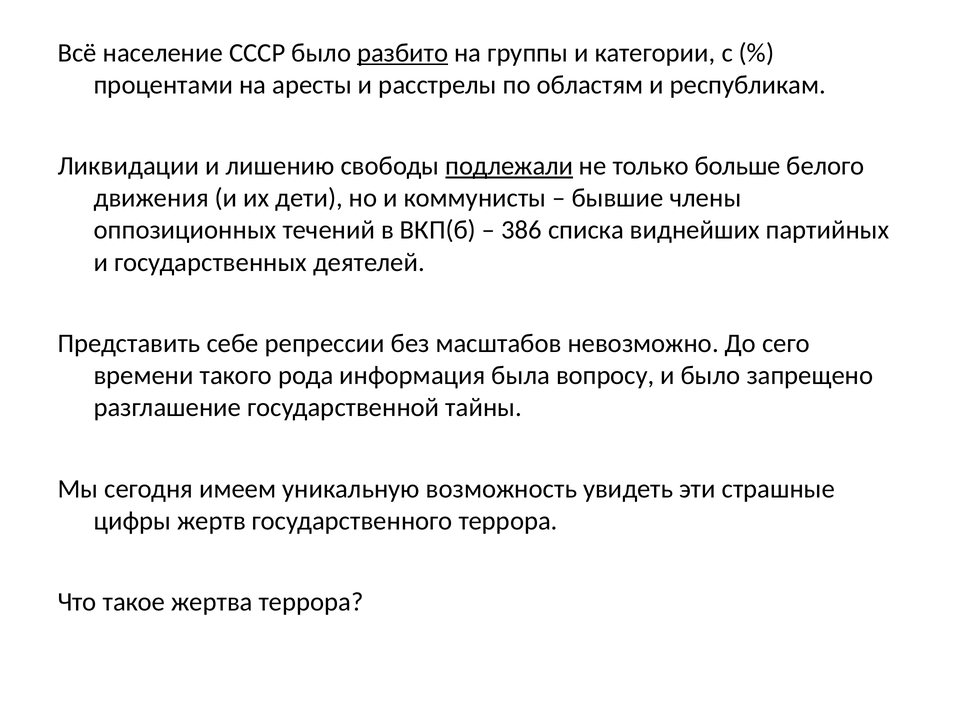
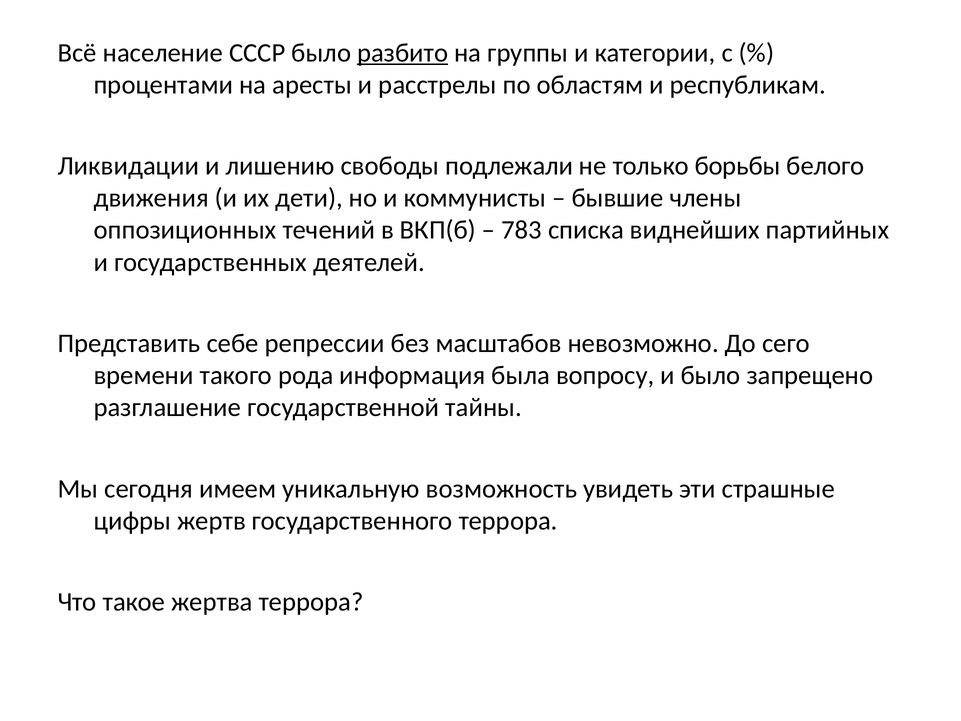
подлежали underline: present -> none (509, 166)
больше: больше -> борьбы (738, 166)
386: 386 -> 783 (522, 230)
